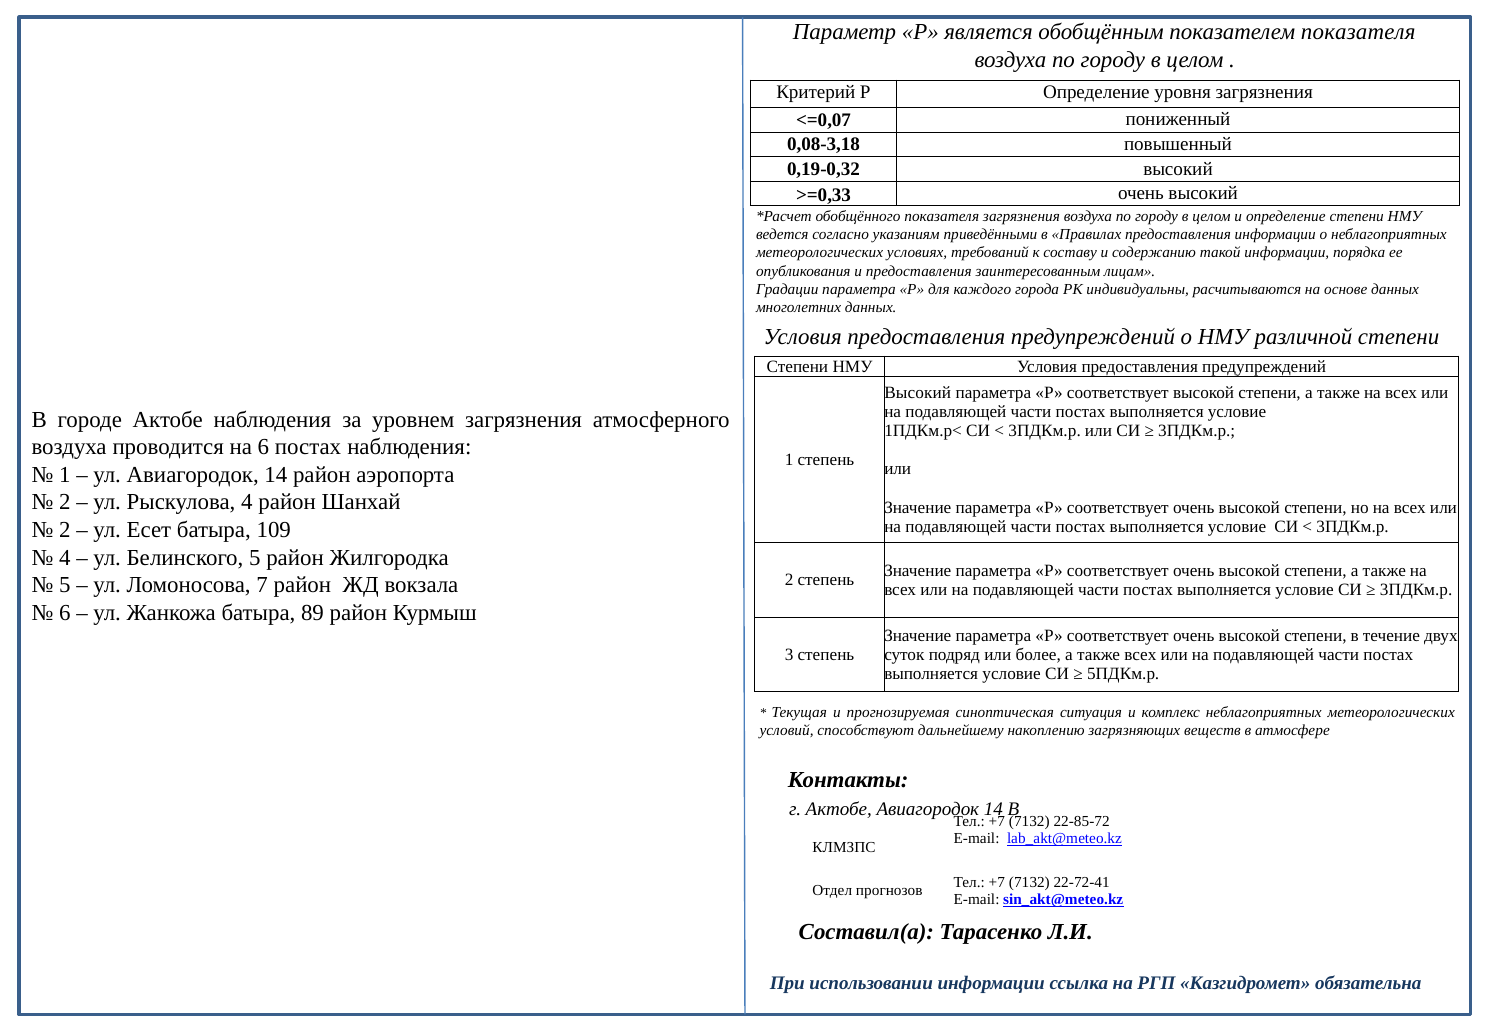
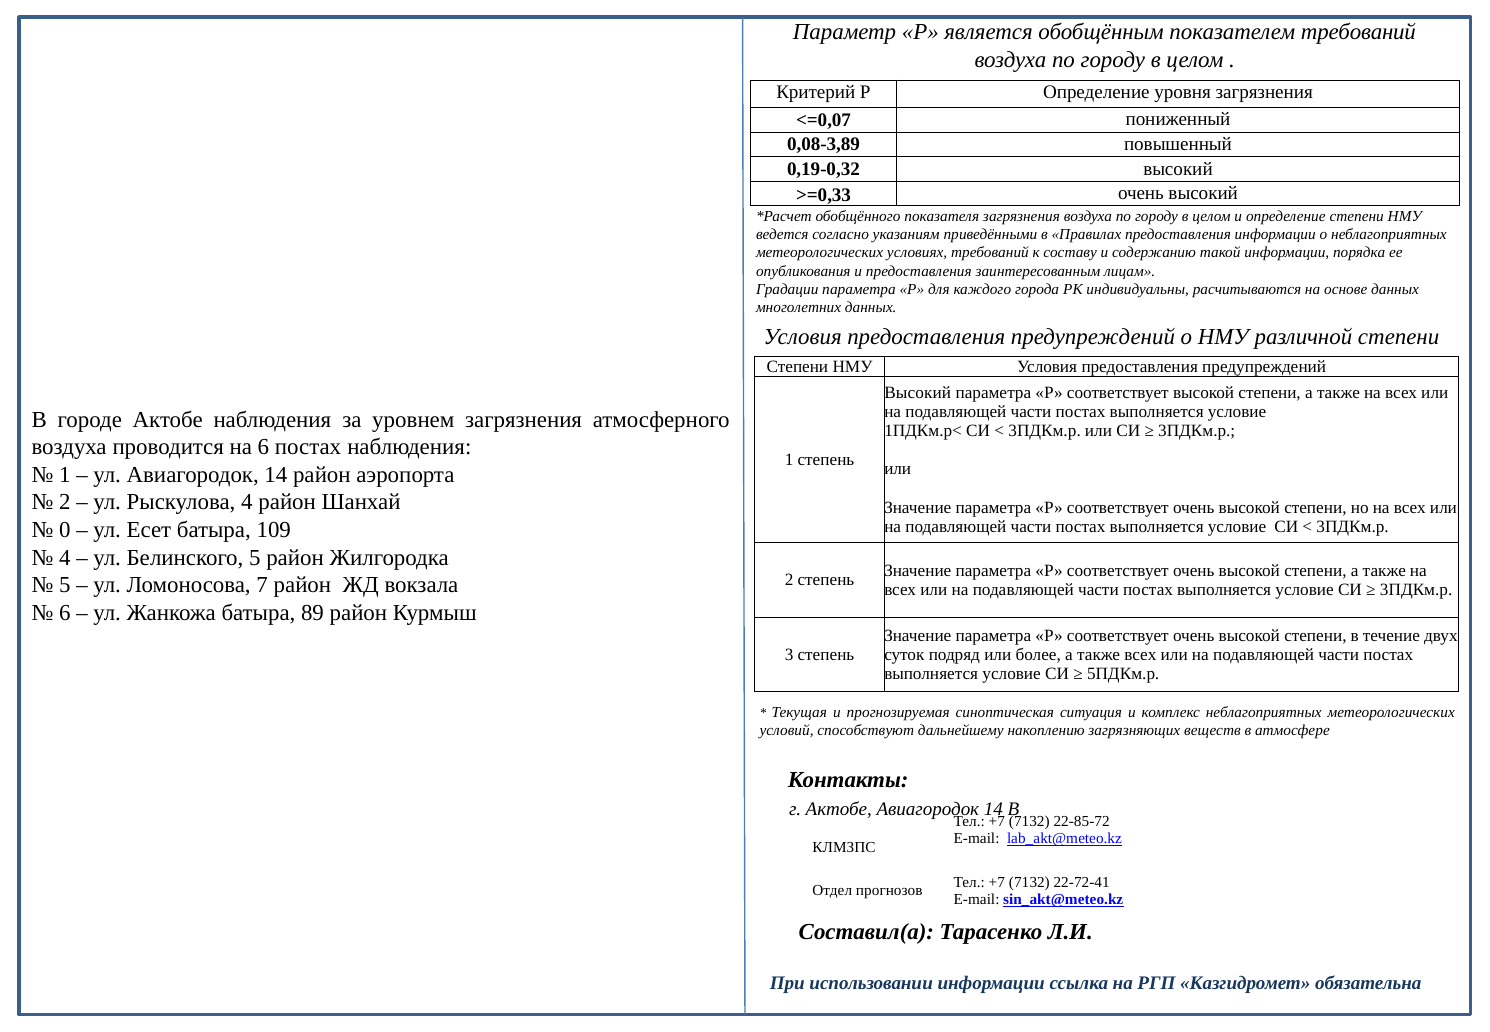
показателем показателя: показателя -> требований (1358, 32)
0,08-3,18: 0,08-3,18 -> 0,08-3,89 (823, 144)
2: 2 -> 0 (65, 530)
